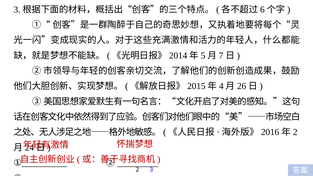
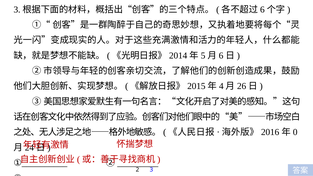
7: 7 -> 6 (221, 56)
2: 2 -> 0 (295, 132)
